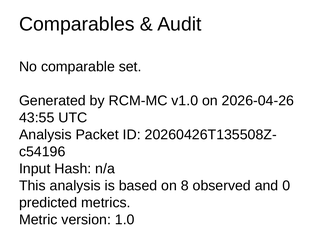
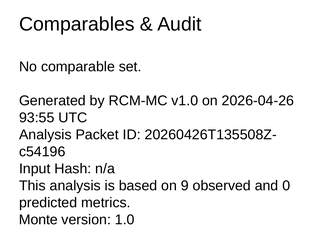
43:55: 43:55 -> 93:55 (37, 118)
8: 8 -> 9 (185, 185)
Metric: Metric -> Monte (38, 219)
